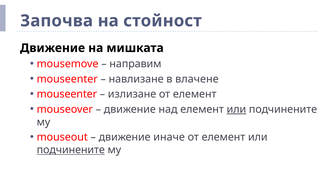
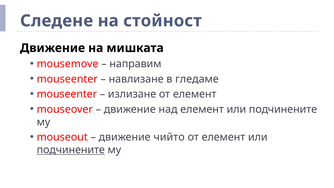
Започва: Започва -> Следене (57, 21)
влачене: влачене -> гледаме (197, 79)
или underline: present -> none (236, 109)
иначе: иначе -> чийто (169, 137)
